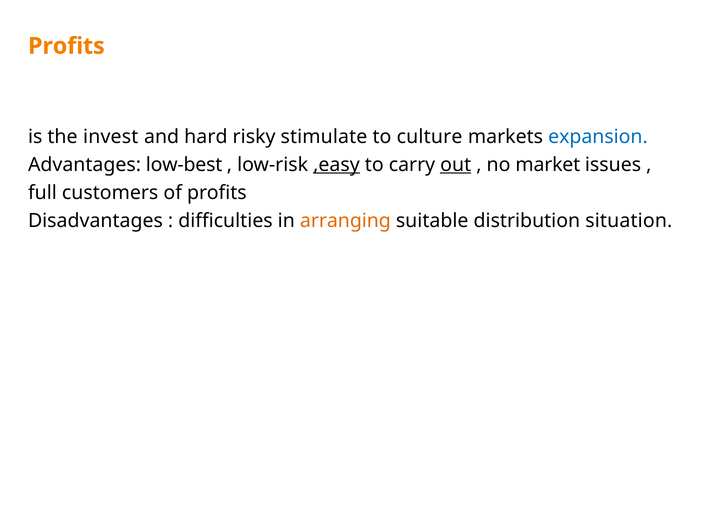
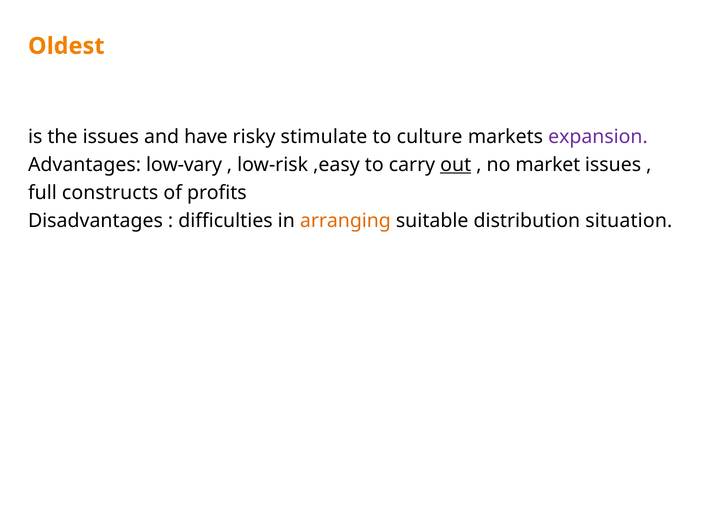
Profits: Profits -> Oldest (66, 46)
the invest: invest -> issues (111, 136)
hard: hard -> have (206, 136)
expansion colour: blue -> purple (598, 136)
low-best: low-best -> low-vary (184, 165)
,easy underline: present -> none (336, 165)
customers: customers -> constructs (110, 193)
